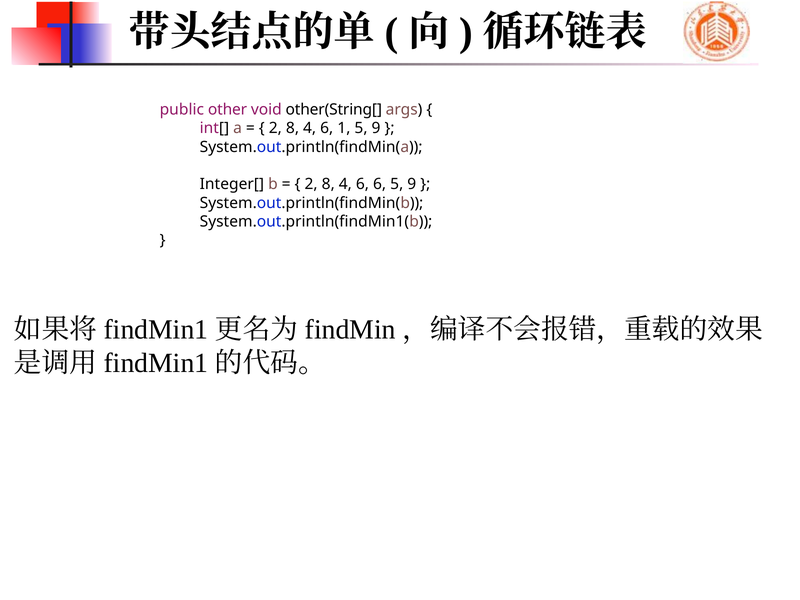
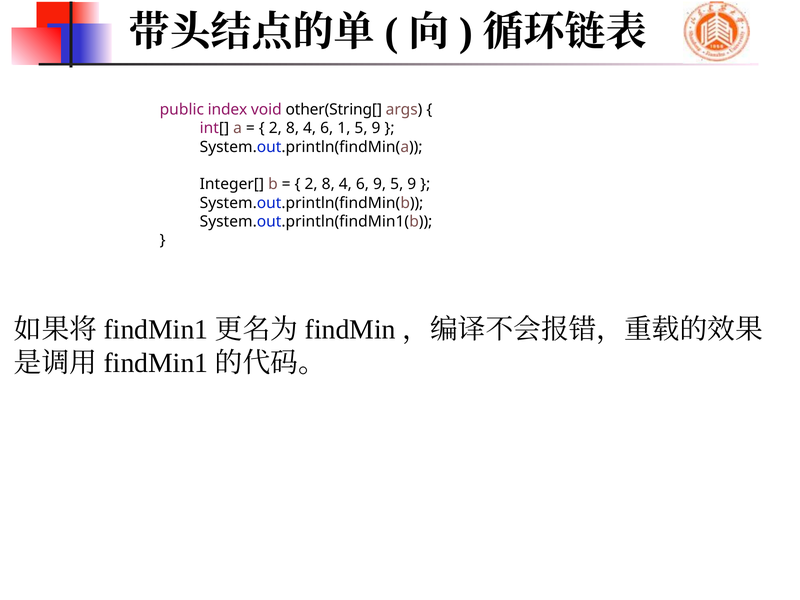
other: other -> index (228, 110)
6 6: 6 -> 9 (380, 184)
